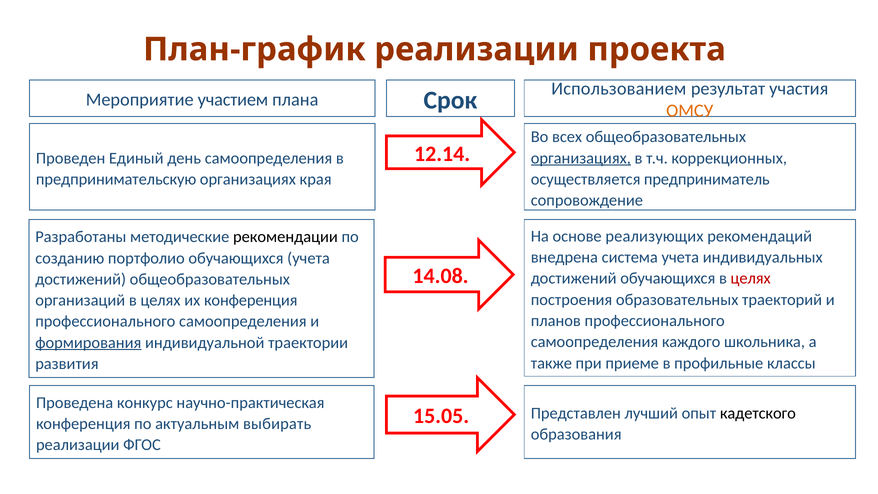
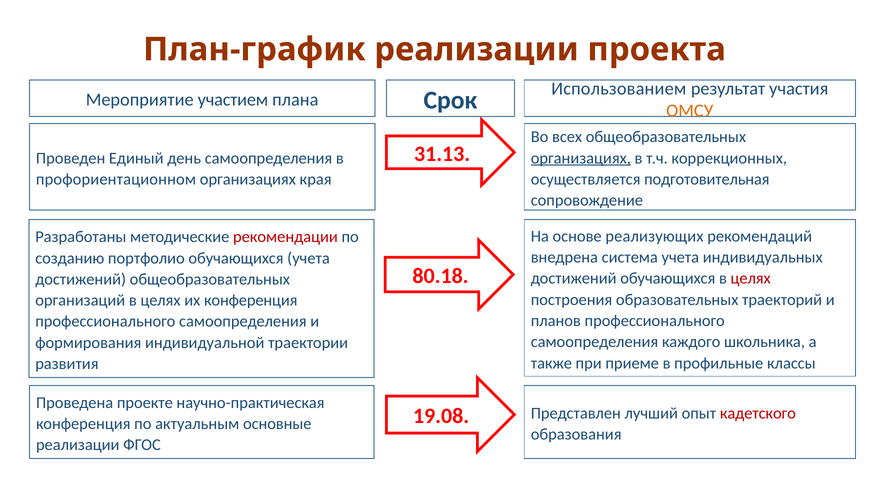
12.14: 12.14 -> 31.13 (442, 154)
предпринимательскую: предпринимательскую -> профориентационном (116, 179)
предприниматель: предприниматель -> подготовительная (707, 179)
рекомендации colour: black -> red (285, 237)
14.08: 14.08 -> 80.18 (441, 276)
формирования underline: present -> none (88, 343)
конкурс: конкурс -> проекте (145, 403)
кадетского colour: black -> red (758, 413)
15.05: 15.05 -> 19.08 (441, 416)
выбирать: выбирать -> основные (277, 424)
